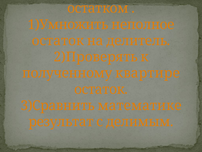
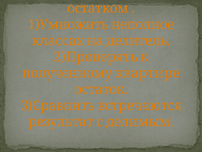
остаток: остаток -> классах (58, 41)
математике: математике -> встречаются (140, 105)
